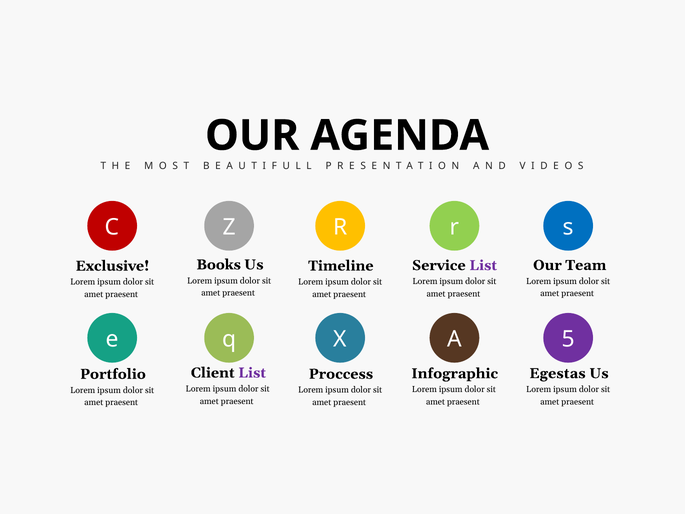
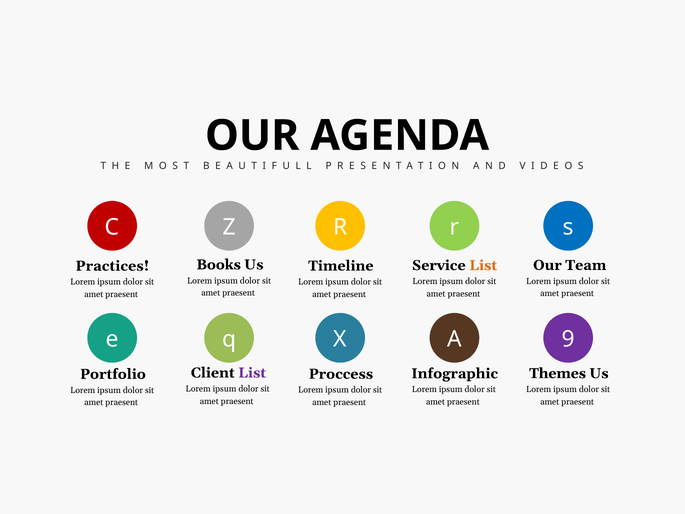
List colour: purple -> orange (483, 265)
Exclusive: Exclusive -> Practices (112, 266)
5: 5 -> 9 (568, 339)
Egestas: Egestas -> Themes (558, 373)
